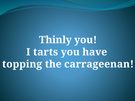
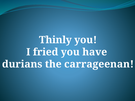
tarts: tarts -> fried (46, 52)
topping: topping -> durians (22, 64)
